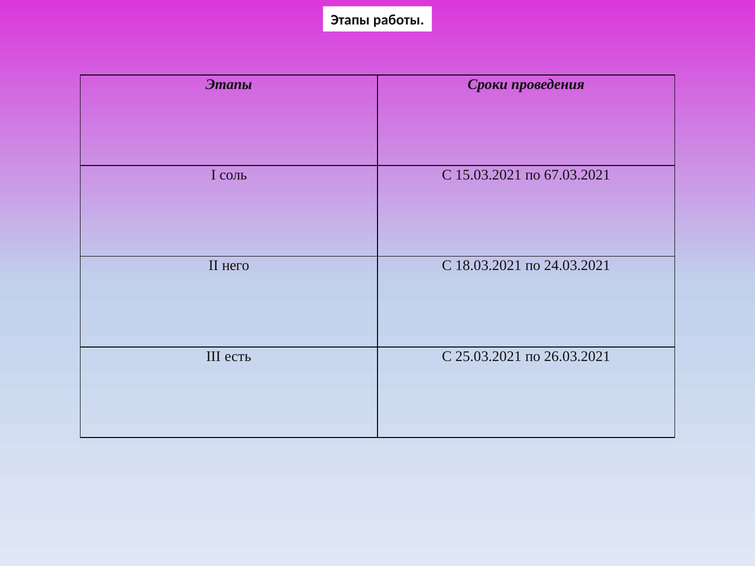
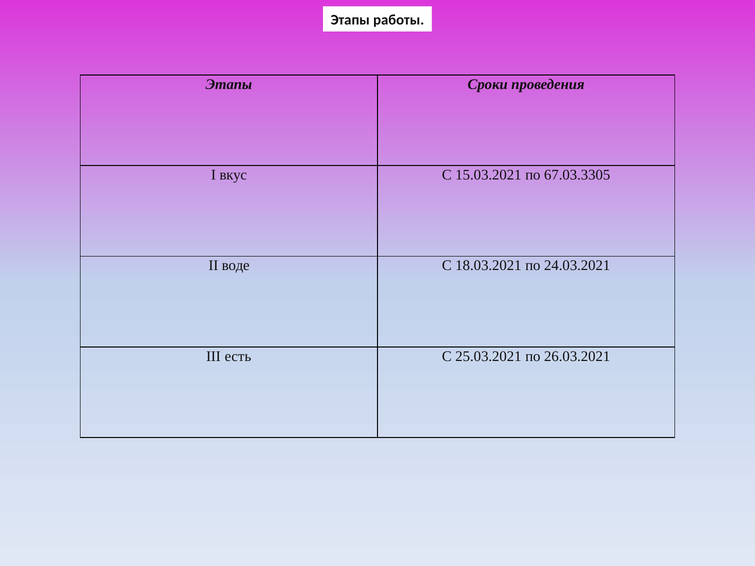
соль: соль -> вкус (233, 175)
67.03.2021: 67.03.2021 -> 67.03.3305 (577, 175)
него: него -> воде (236, 266)
